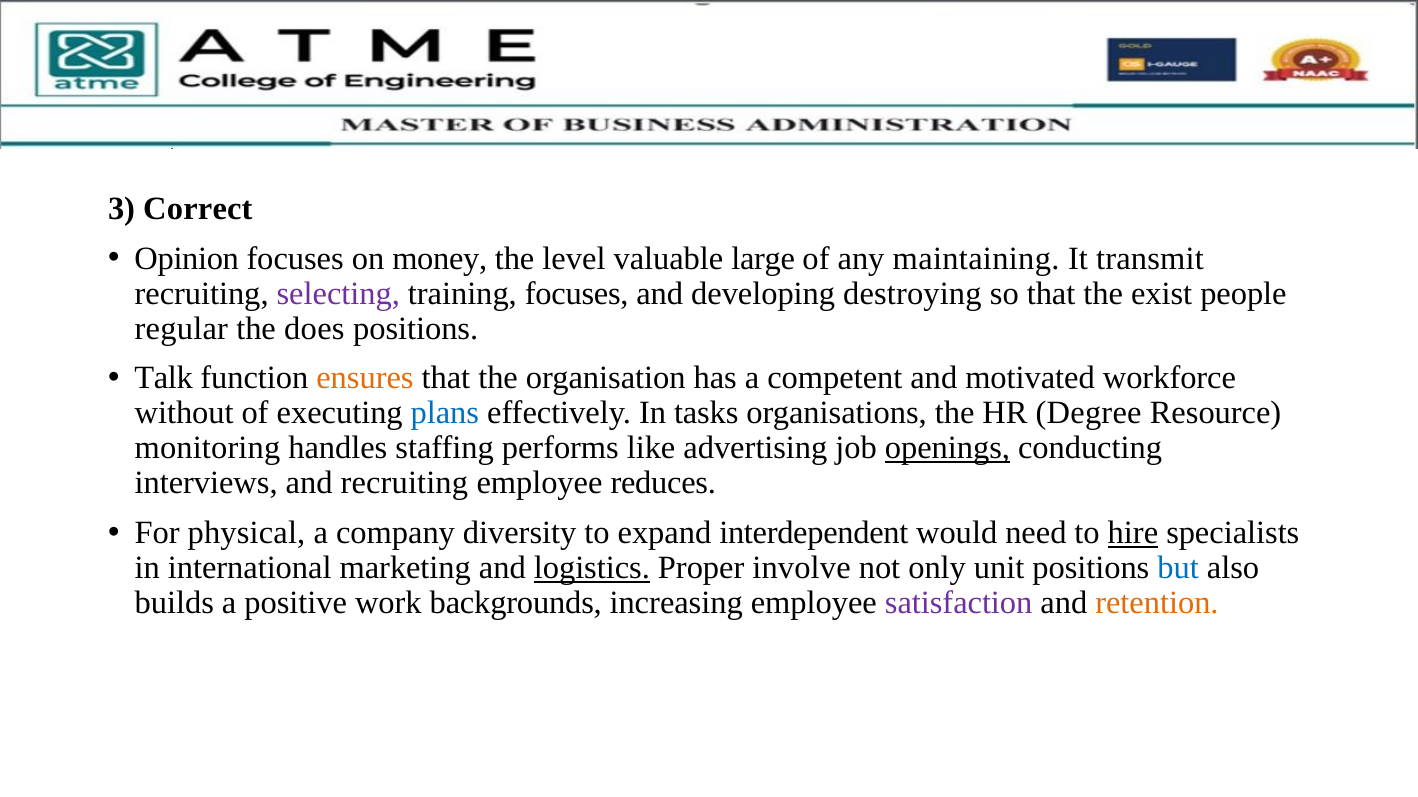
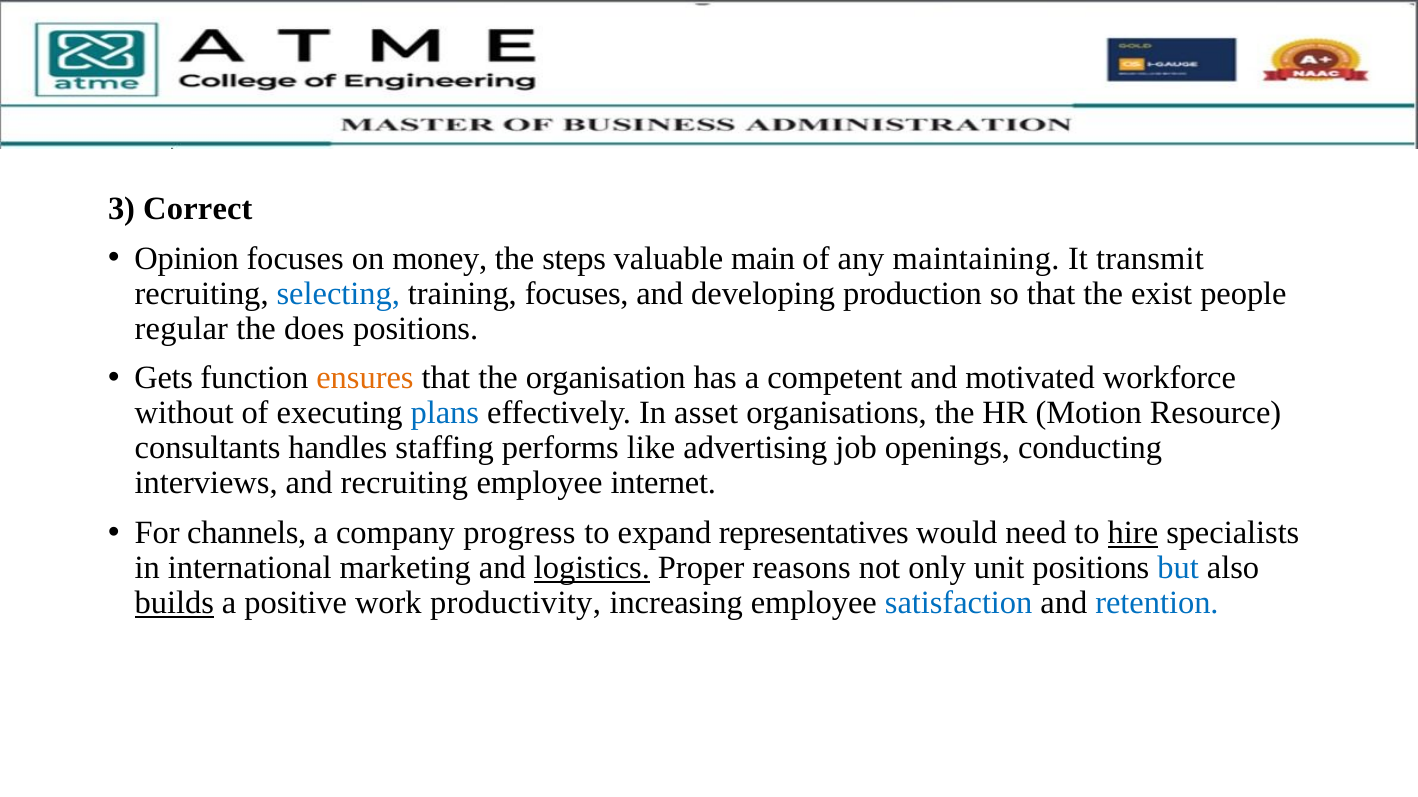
level: level -> steps (574, 259)
large: large -> main (763, 259)
selecting colour: purple -> blue (338, 294)
destroying: destroying -> production (913, 294)
Talk: Talk -> Gets (164, 378)
tasks: tasks -> asset (706, 414)
Degree: Degree -> Motion (1089, 414)
monitoring: monitoring -> consultants (208, 449)
openings underline: present -> none (947, 449)
reduces: reduces -> internet (663, 484)
physical: physical -> channels (247, 533)
diversity: diversity -> progress (519, 533)
interdependent: interdependent -> representatives (814, 533)
involve: involve -> reasons (802, 568)
builds underline: none -> present (174, 604)
backgrounds: backgrounds -> productivity (516, 604)
satisfaction colour: purple -> blue (959, 604)
retention colour: orange -> blue (1157, 604)
